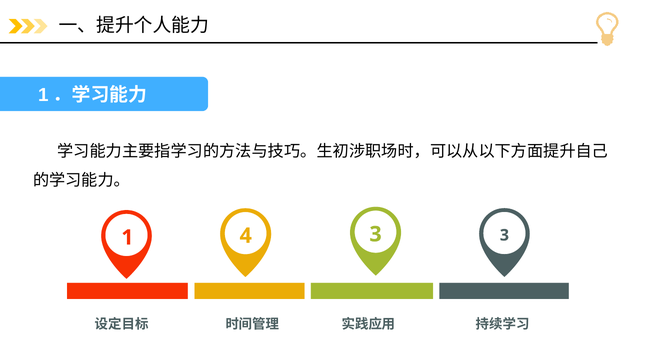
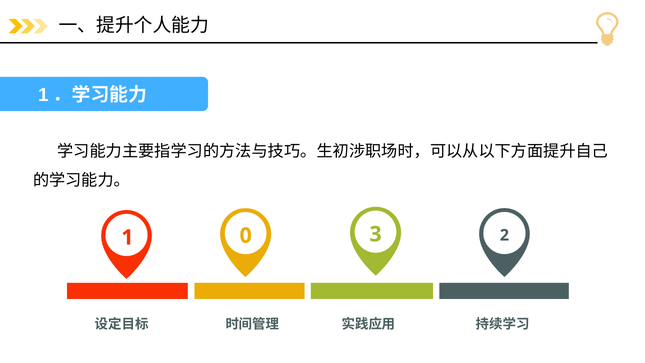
4: 4 -> 0 (246, 236)
3 3: 3 -> 2 (504, 235)
